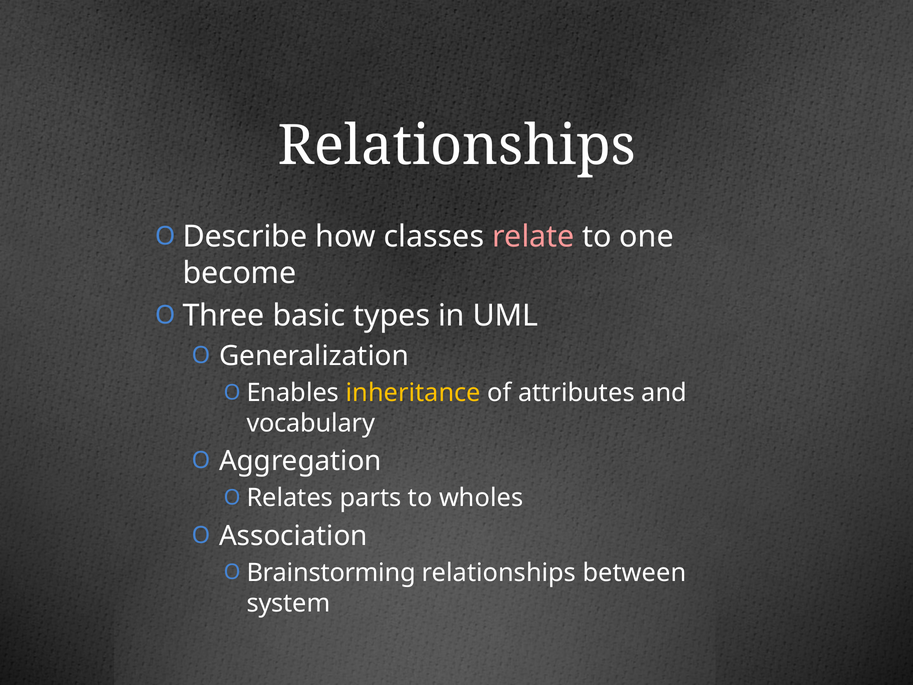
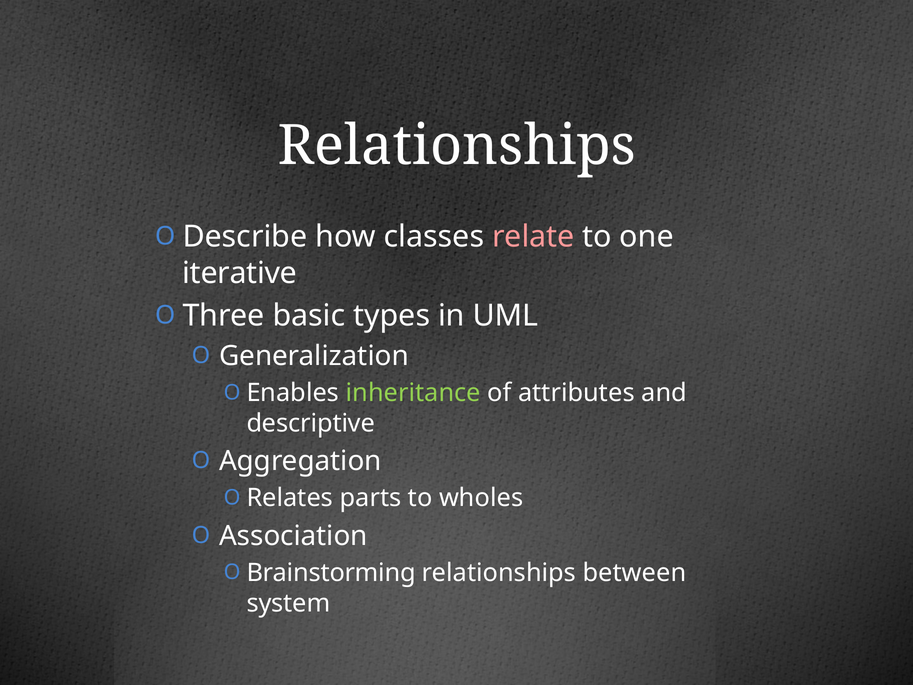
become: become -> iterative (240, 273)
inheritance colour: yellow -> light green (413, 393)
vocabulary: vocabulary -> descriptive (311, 423)
